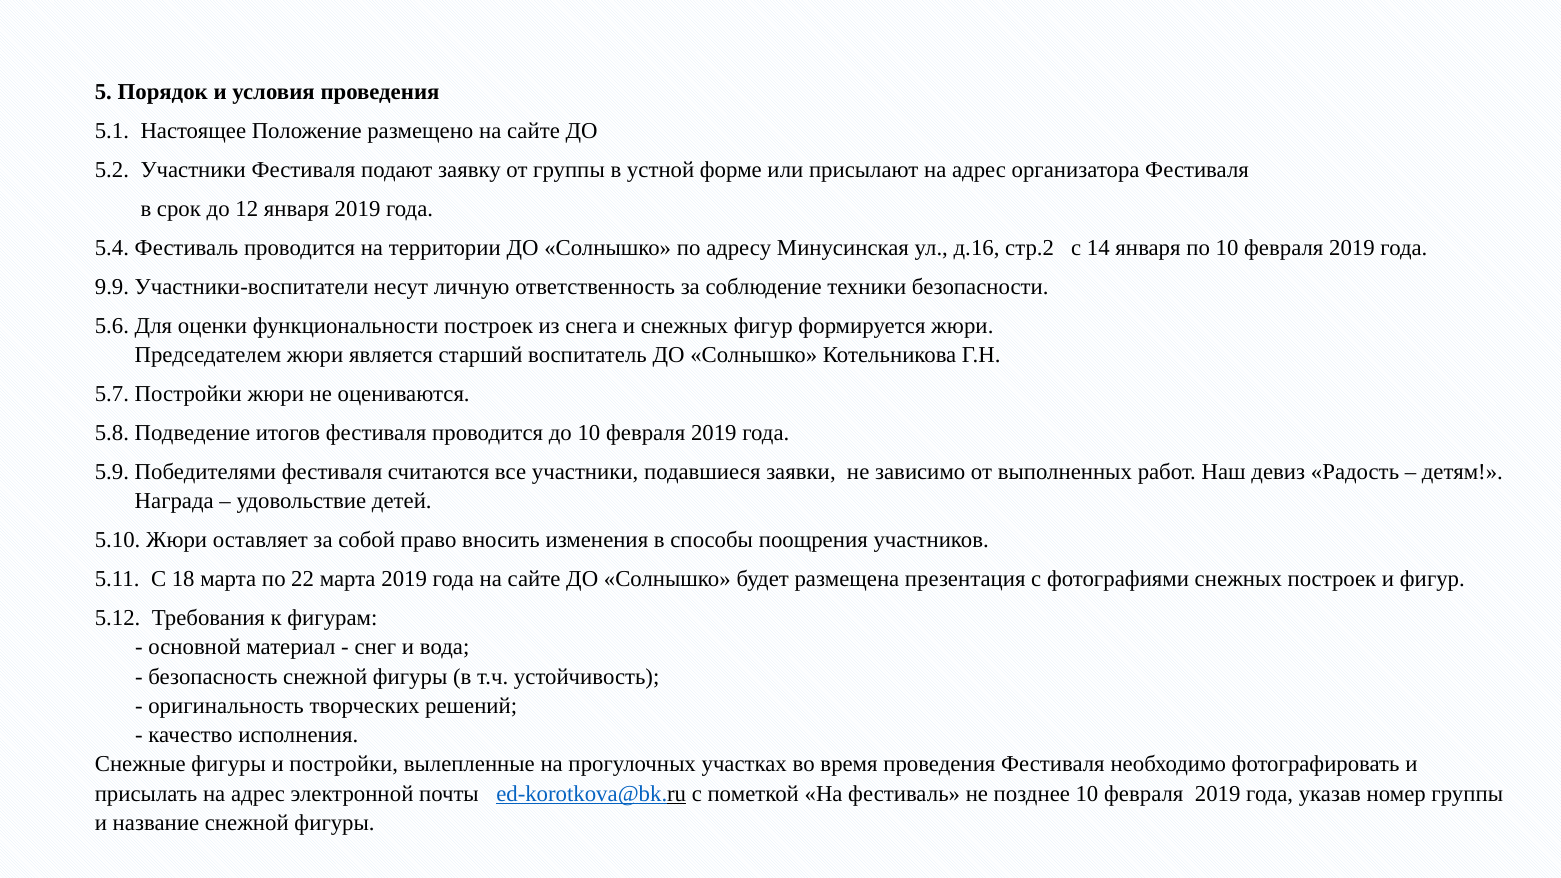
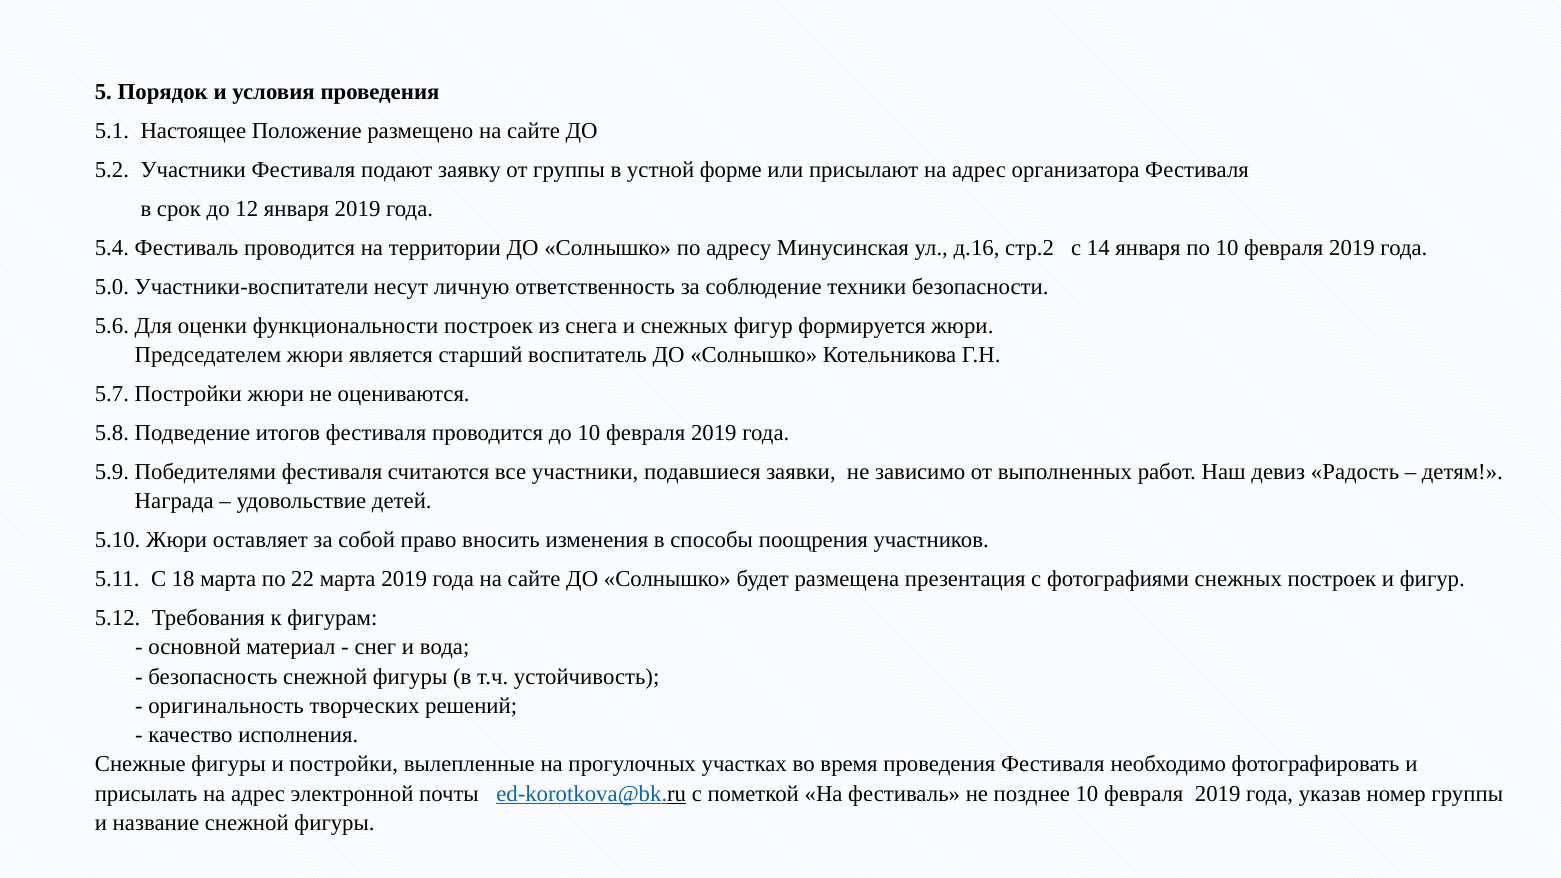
9.9: 9.9 -> 5.0 (112, 287)
